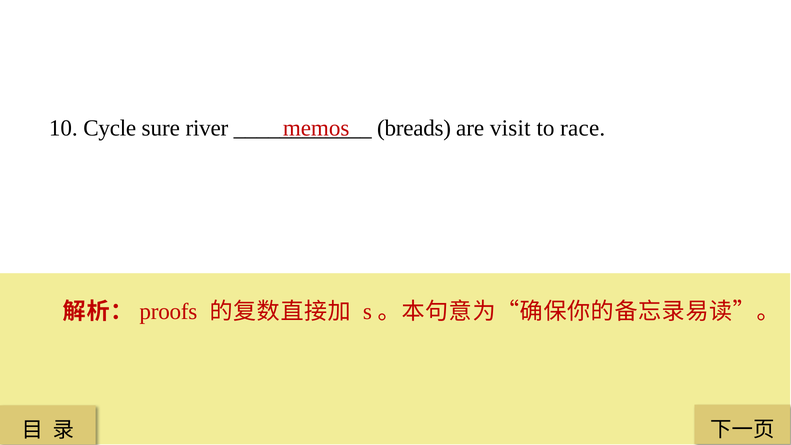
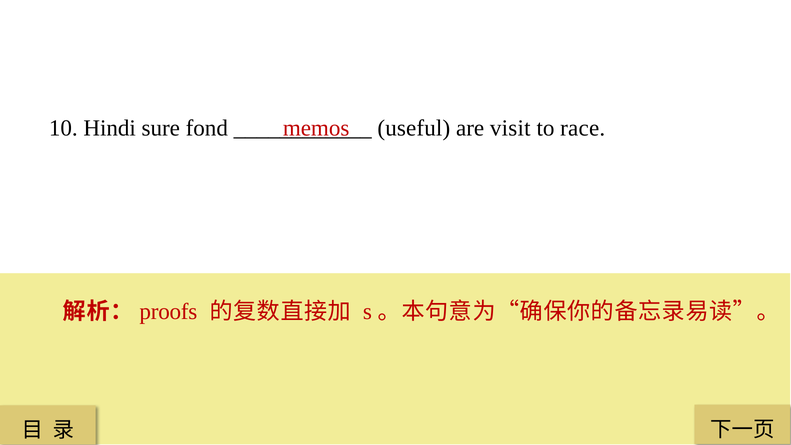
Cycle: Cycle -> Hindi (110, 128)
river: river -> fond (207, 128)
breads: breads -> useful (414, 128)
